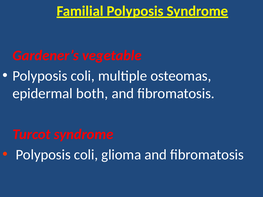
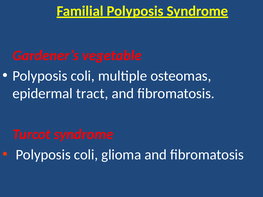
both: both -> tract (92, 94)
